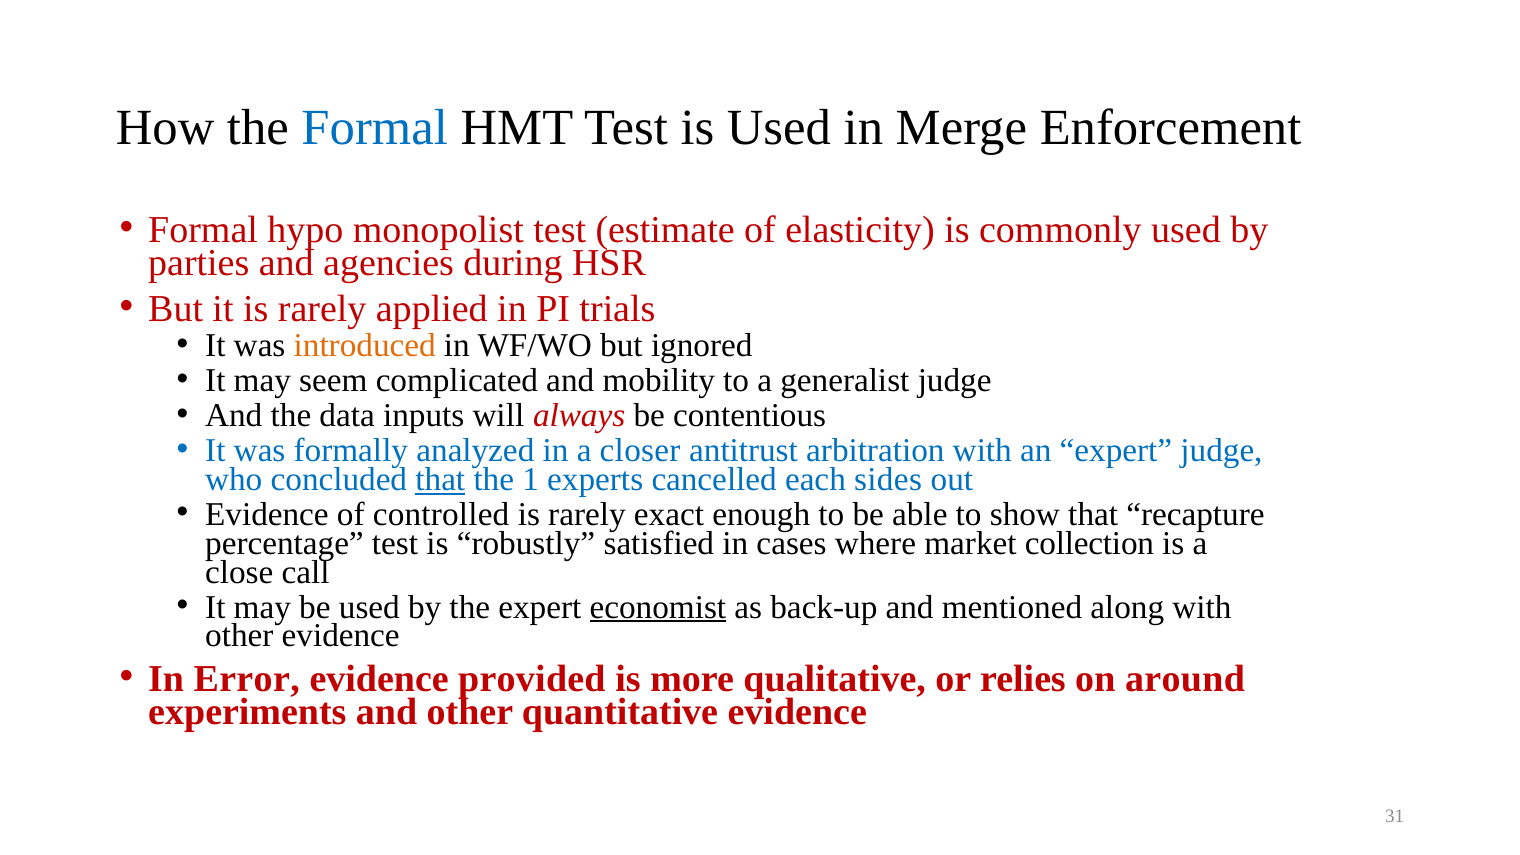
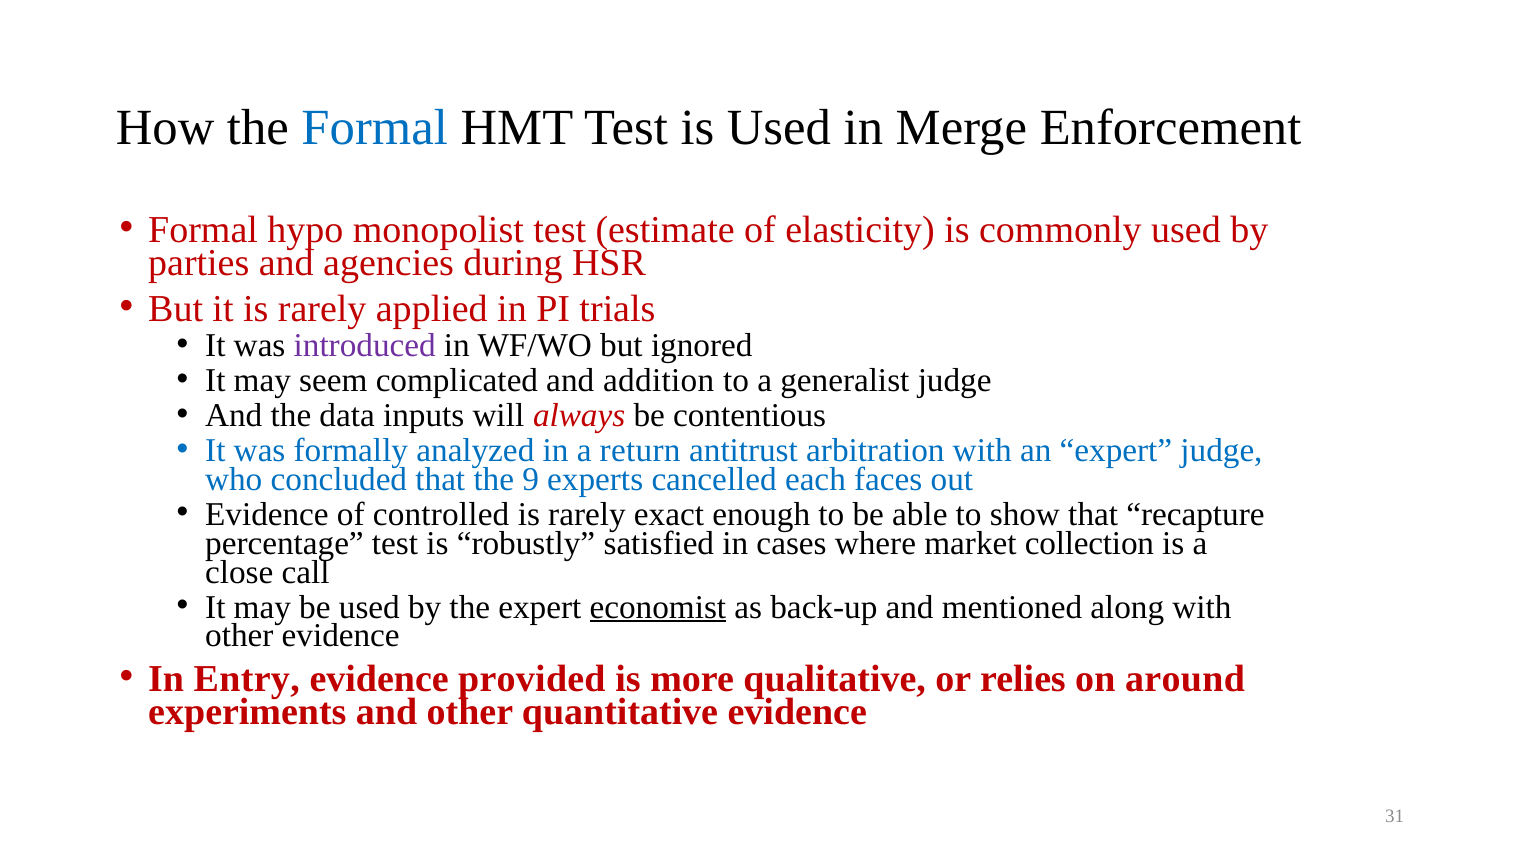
introduced colour: orange -> purple (365, 346)
mobility: mobility -> addition (659, 381)
closer: closer -> return (640, 451)
that underline: present -> none (440, 480)
1: 1 -> 9 (531, 480)
sides: sides -> faces (888, 480)
Error: Error -> Entry (247, 679)
